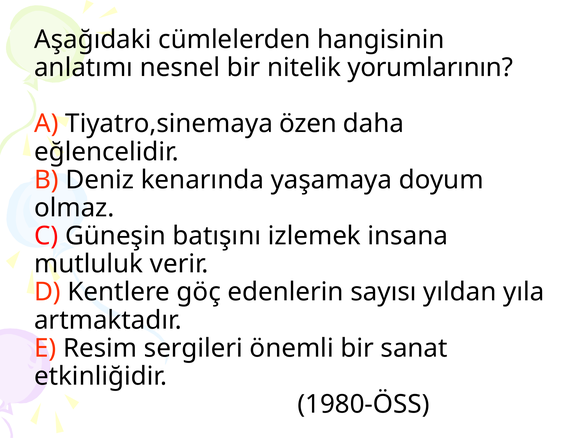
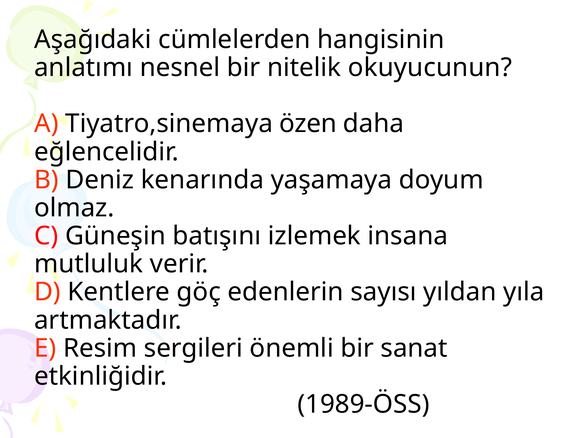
yorumlarının: yorumlarının -> okuyucunun (430, 68)
1980-ÖSS: 1980-ÖSS -> 1989-ÖSS (363, 404)
